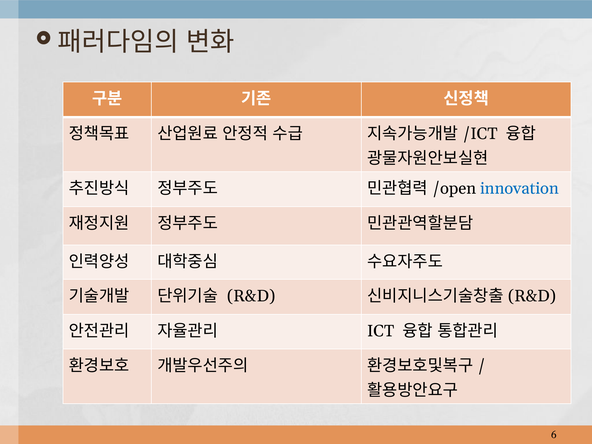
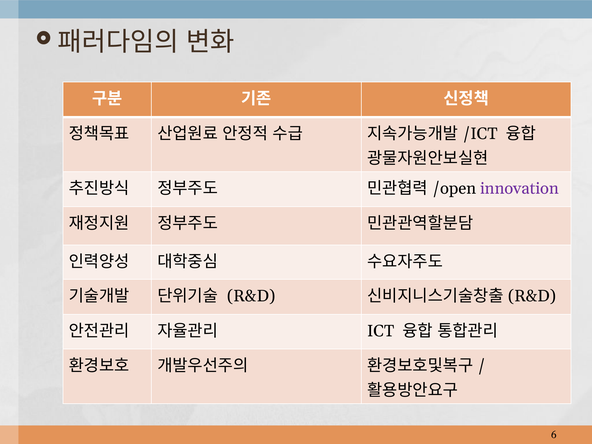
innovation colour: blue -> purple (519, 188)
